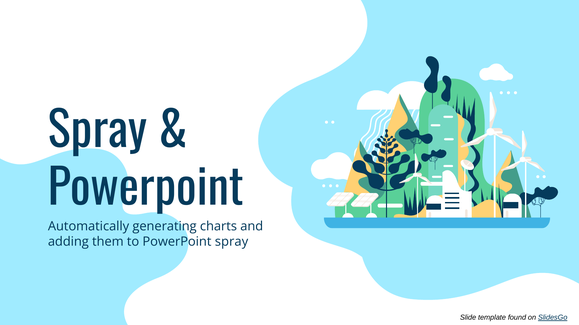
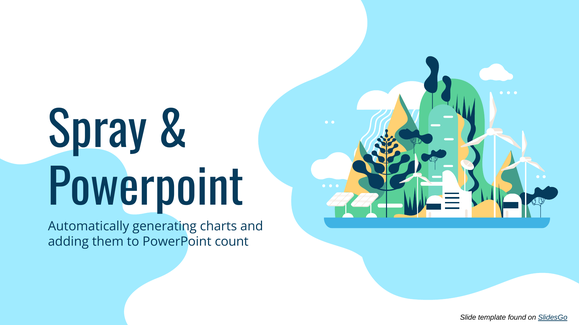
PowerPoint spray: spray -> count (232, 242)
